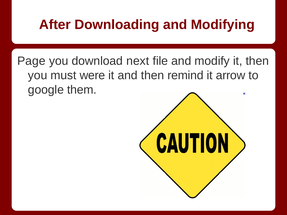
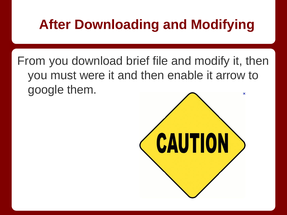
Page: Page -> From (31, 61)
next: next -> brief (138, 61)
remind: remind -> enable (185, 75)
